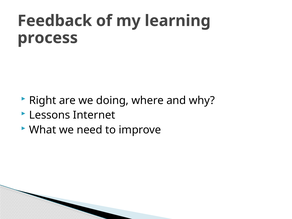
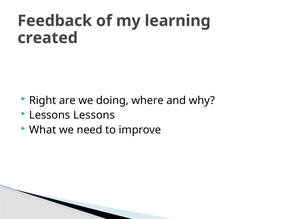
process: process -> created (48, 38)
Lessons Internet: Internet -> Lessons (94, 115)
